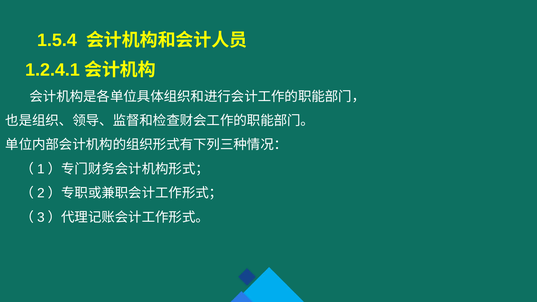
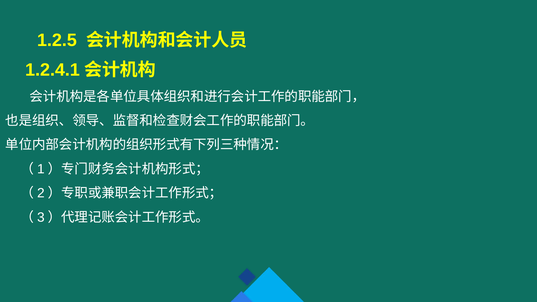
1.5.4: 1.5.4 -> 1.2.5 (57, 40)
